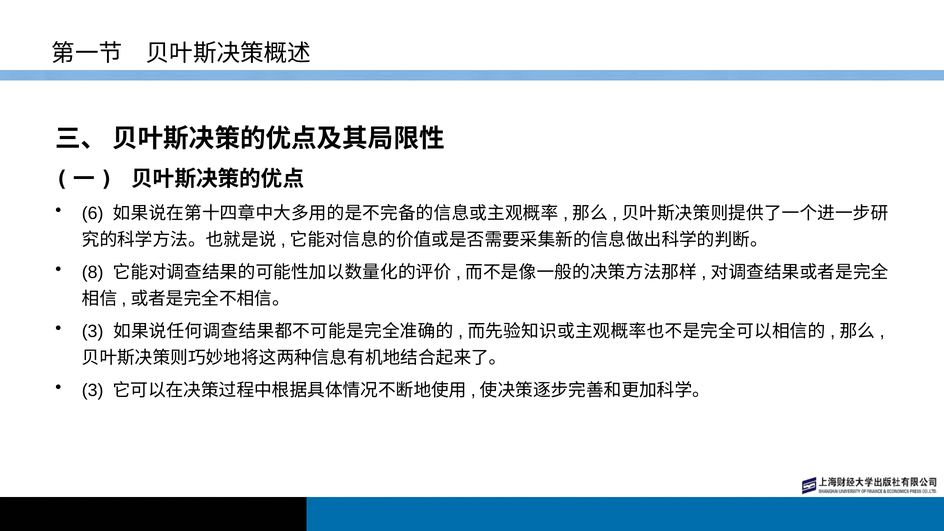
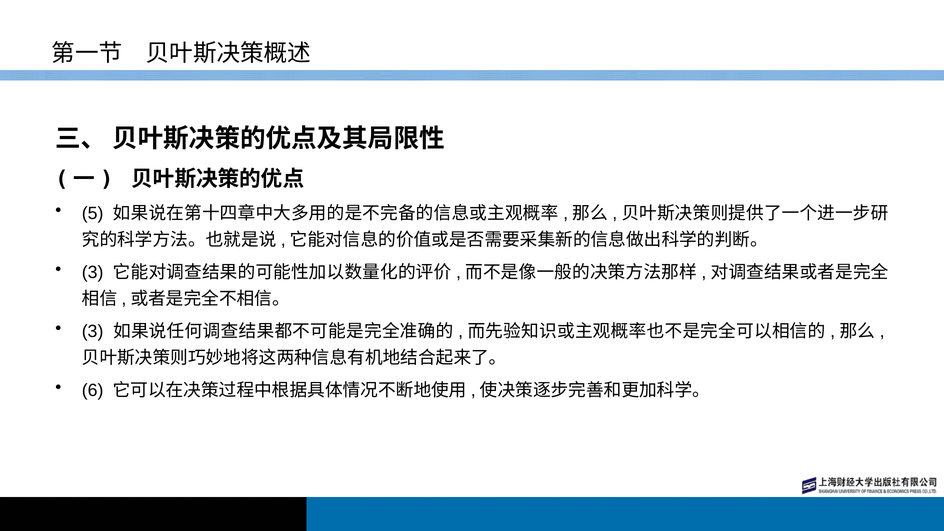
6: 6 -> 5 (93, 213)
8: 8 -> 3 (93, 272)
3: 3 -> 6 (93, 390)
